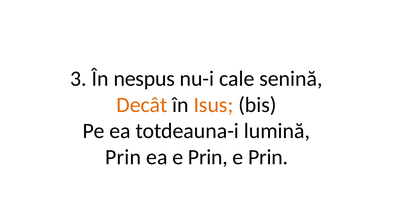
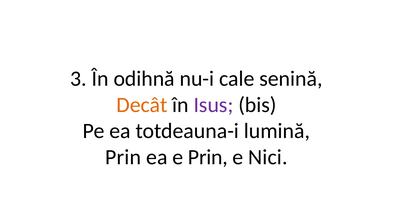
nespus: nespus -> odihnă (144, 79)
Isus colour: orange -> purple (213, 105)
Prin: Prin -> Nici (268, 157)
